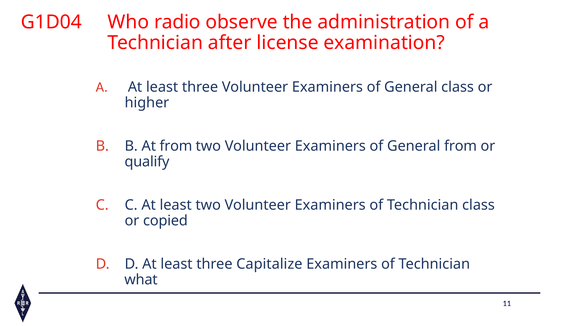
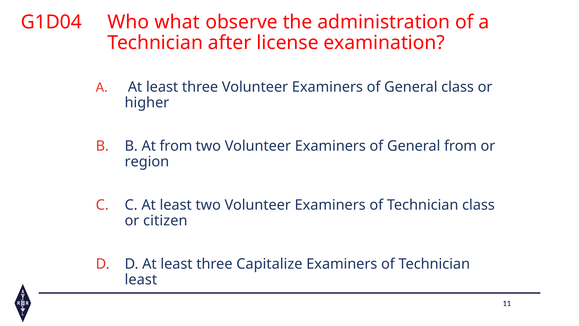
radio: radio -> what (177, 22)
qualify: qualify -> region (147, 161)
copied: copied -> citizen (165, 220)
what: what -> least (141, 279)
